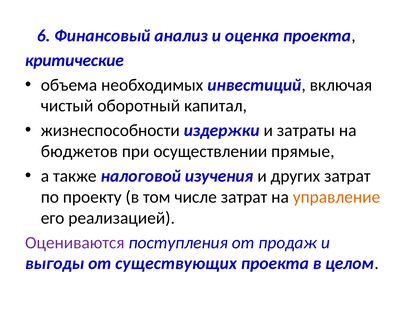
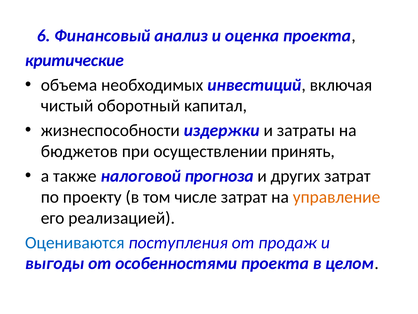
прямые: прямые -> принять (303, 151)
изучения: изучения -> прогноза (219, 176)
Оцениваются colour: purple -> blue (75, 242)
существующих: существующих -> особенностями (176, 263)
